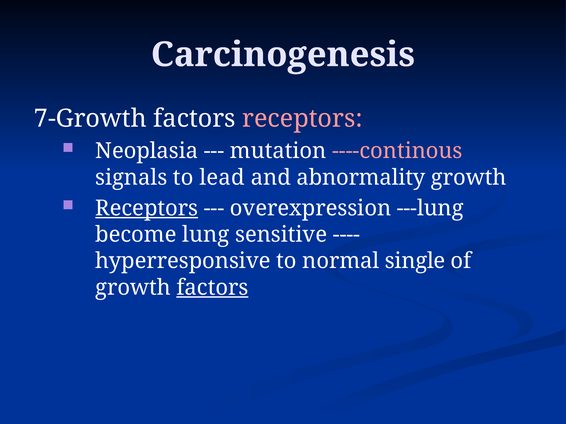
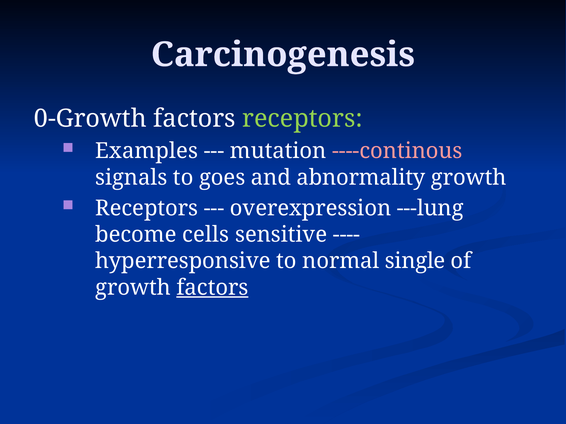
7-Growth: 7-Growth -> 0-Growth (90, 119)
receptors colour: pink -> light green (302, 119)
Neoplasia: Neoplasia -> Examples (147, 151)
lead: lead -> goes (222, 178)
Receptors underline: present -> none (147, 209)
lung: lung -> cells (206, 235)
